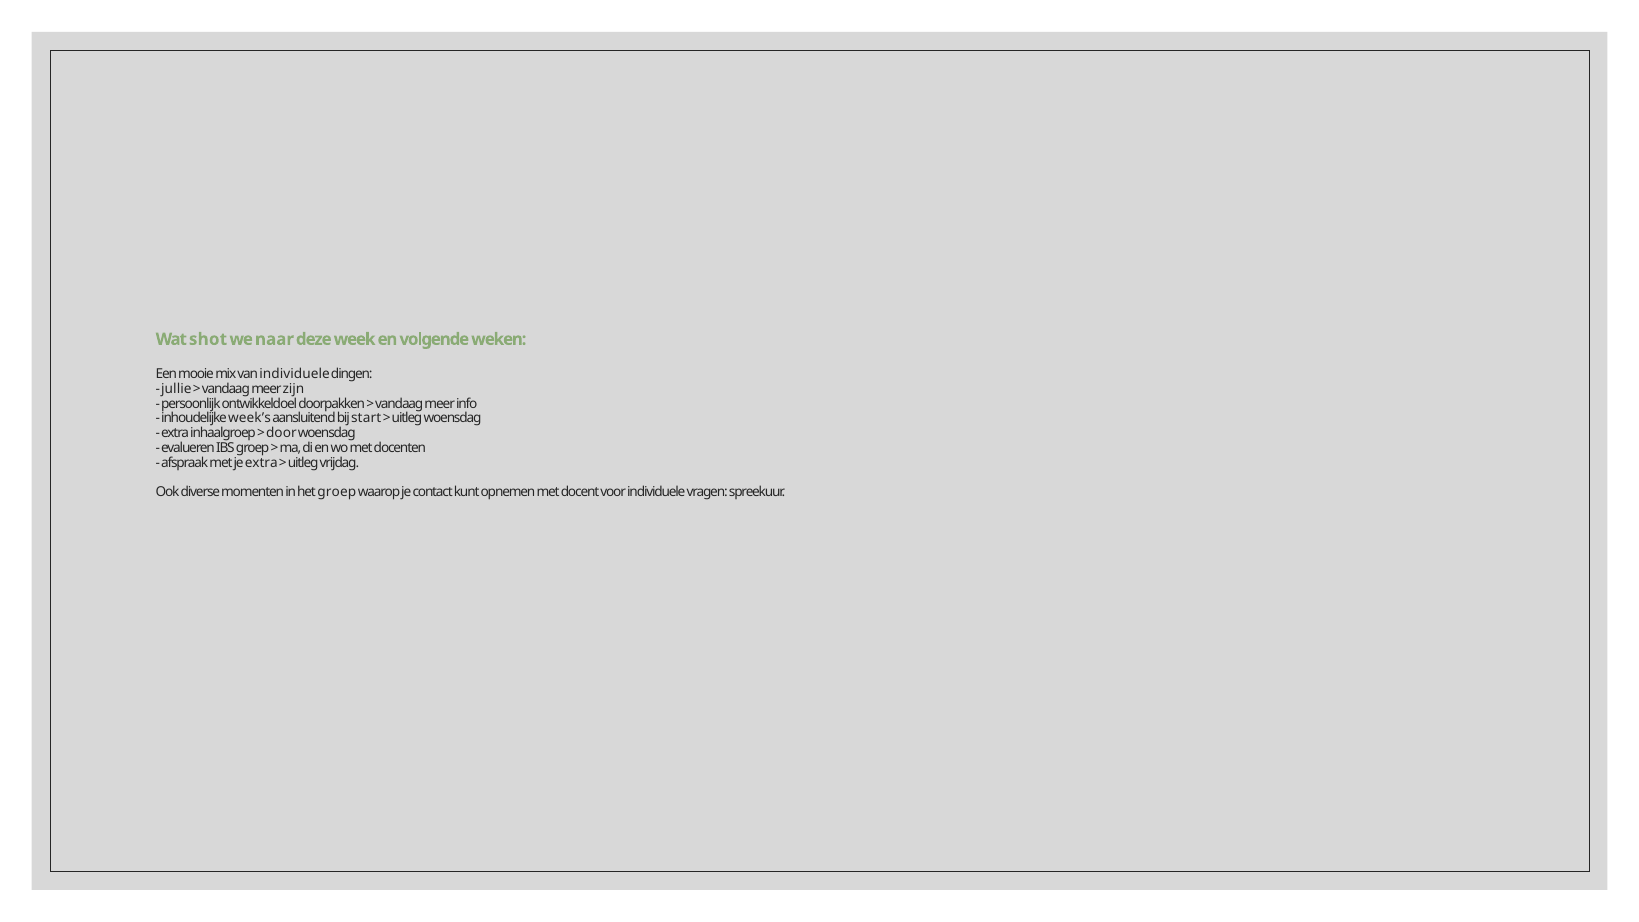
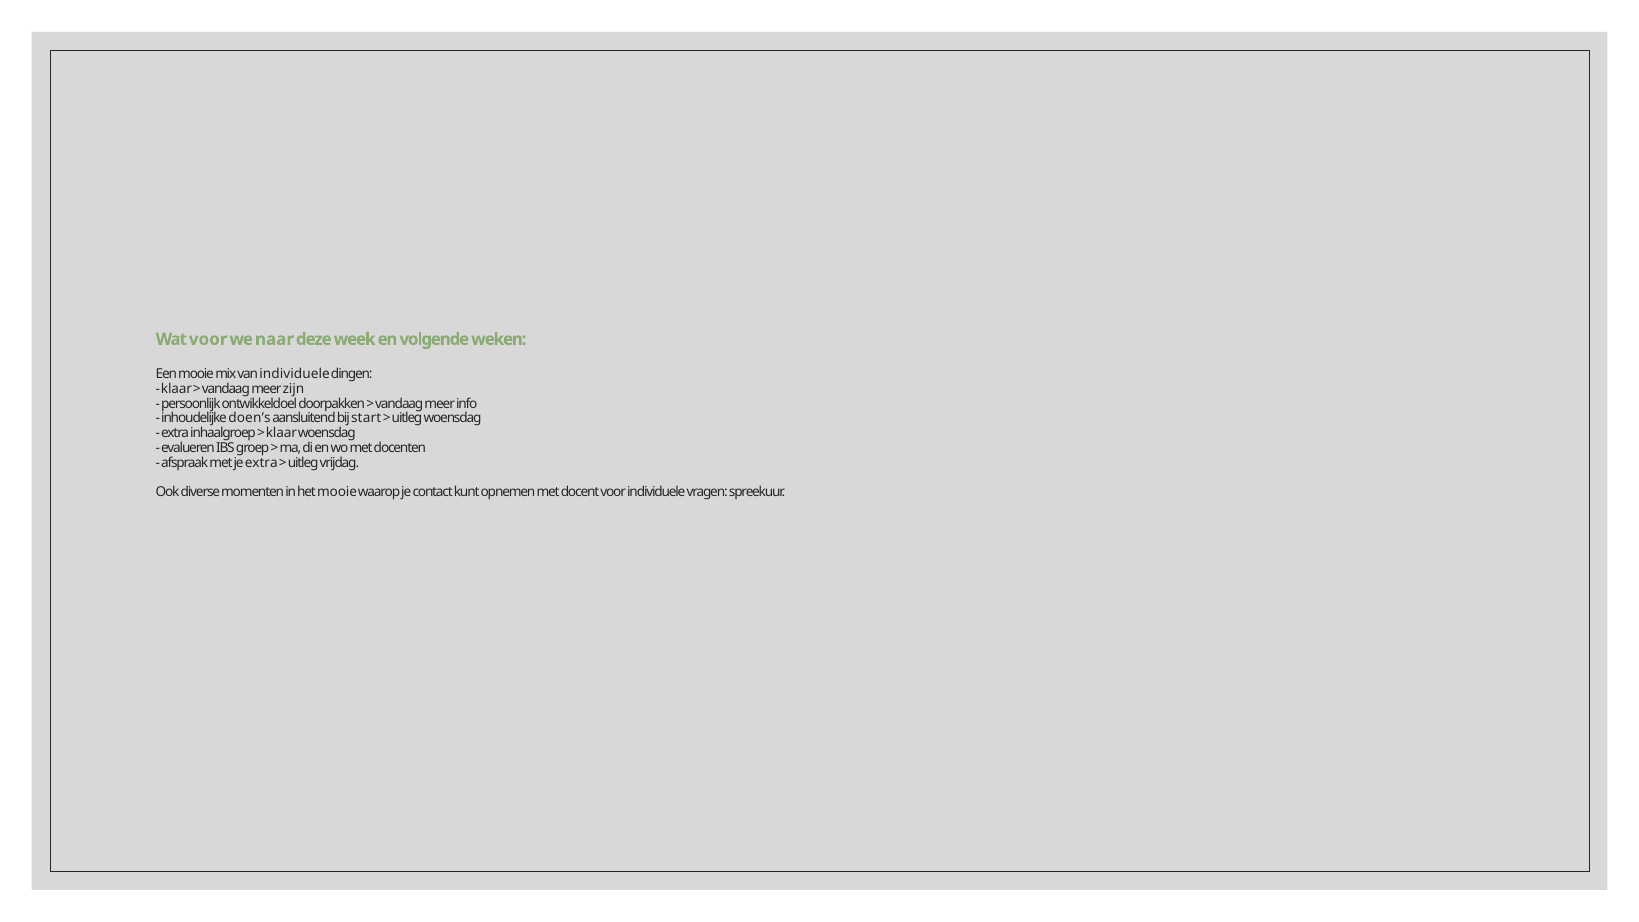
Wat shot: shot -> voor (208, 339)
jullie: jullie -> klaar (176, 389)
week’s: week’s -> doen’s (249, 418)
door: door -> klaar (281, 433)
het groep: groep -> mooie (337, 492)
